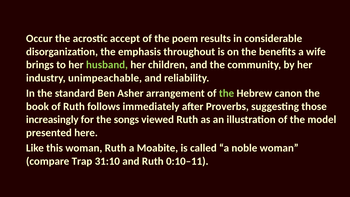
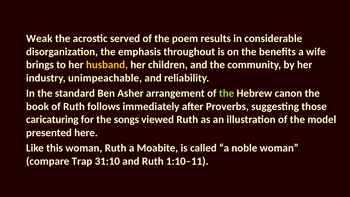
Occur: Occur -> Weak (39, 39)
accept: accept -> served (125, 39)
husband colour: light green -> yellow (107, 65)
increasingly: increasingly -> caricaturing (52, 119)
0:10–11: 0:10–11 -> 1:10–11 (187, 161)
